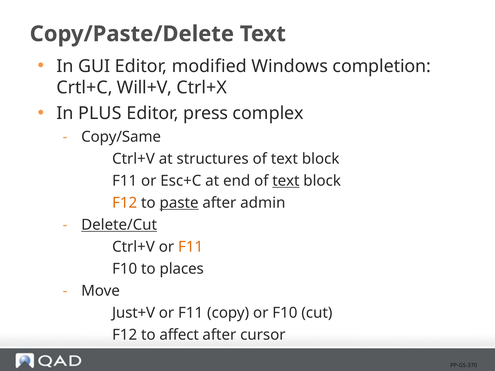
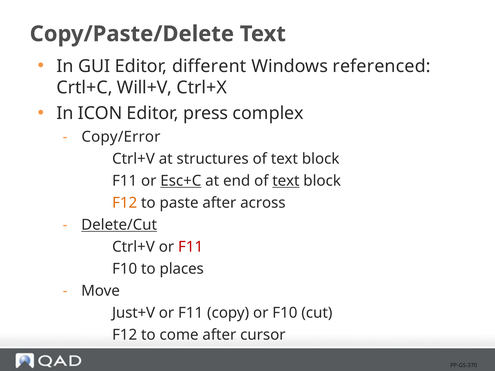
modified: modified -> different (209, 66)
completion: completion -> referenced (382, 66)
PLUS: PLUS -> ICON (100, 113)
Copy/Same: Copy/Same -> Copy/Error (121, 137)
Esc+C underline: none -> present (181, 181)
paste underline: present -> none (179, 203)
admin: admin -> across (263, 203)
F11 colour: orange -> red (191, 247)
affect: affect -> come (179, 335)
